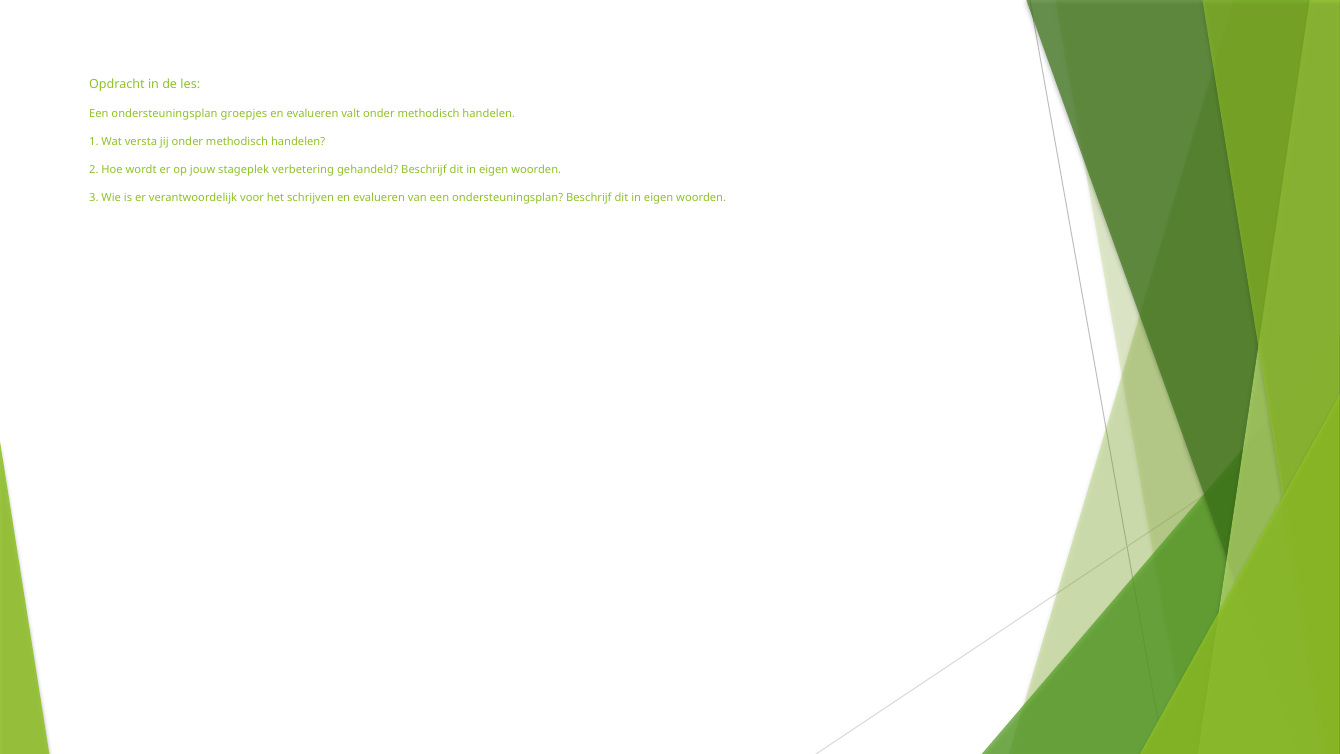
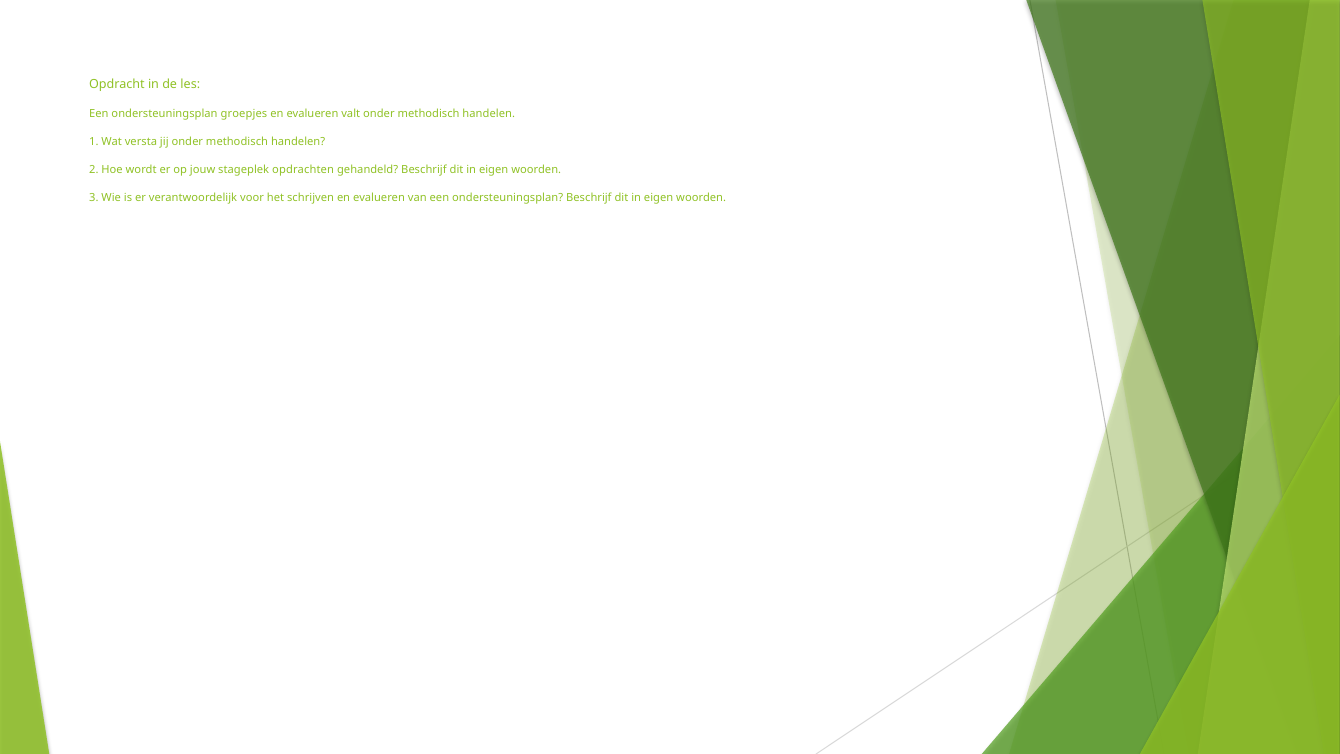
verbetering: verbetering -> opdrachten (303, 170)
